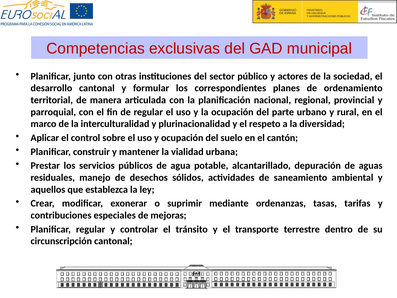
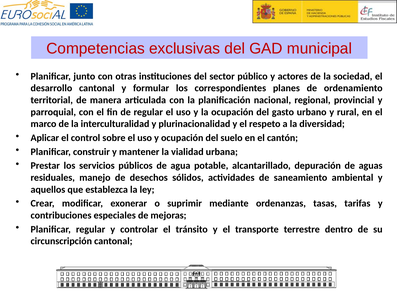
parte: parte -> gasto (283, 112)
